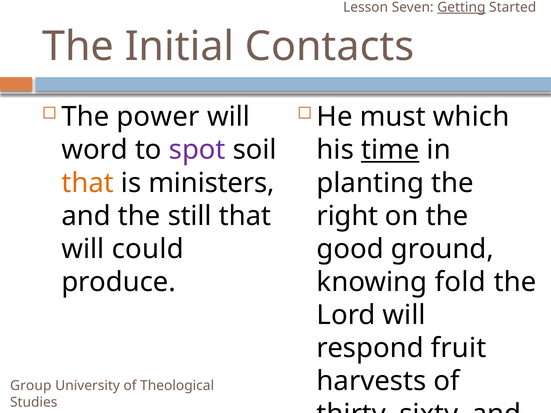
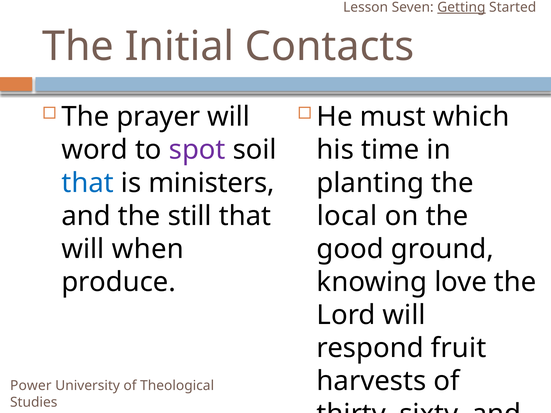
power: power -> prayer (158, 117)
time underline: present -> none (390, 150)
that colour: orange -> blue (88, 183)
right: right -> local (347, 216)
could: could -> when (148, 249)
knowing fold: fold -> love (461, 282)
Group: Group -> Power (31, 386)
